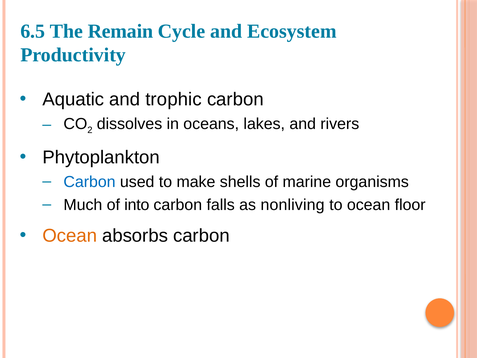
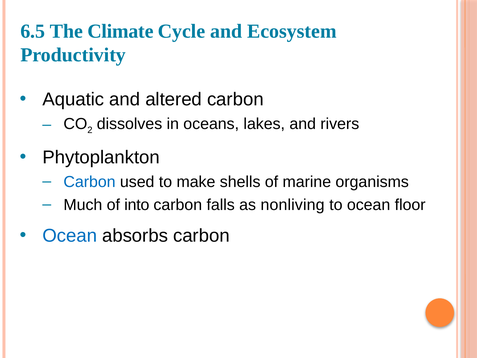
Remain: Remain -> Climate (120, 31)
trophic: trophic -> altered (174, 99)
Ocean colour: orange -> blue (70, 236)
